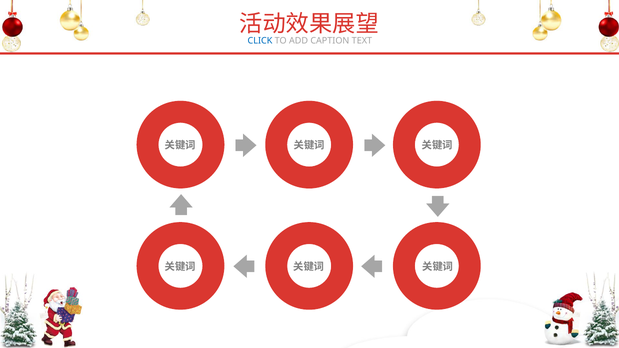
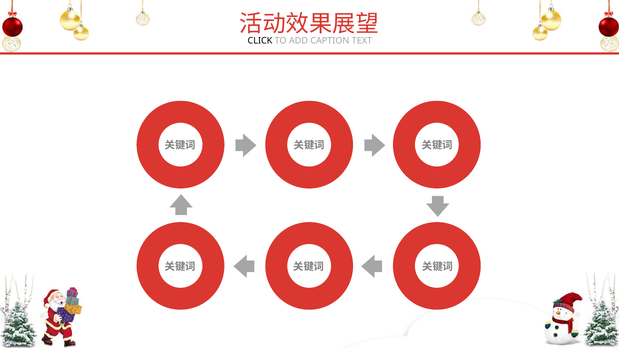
CLICK colour: blue -> black (260, 41)
